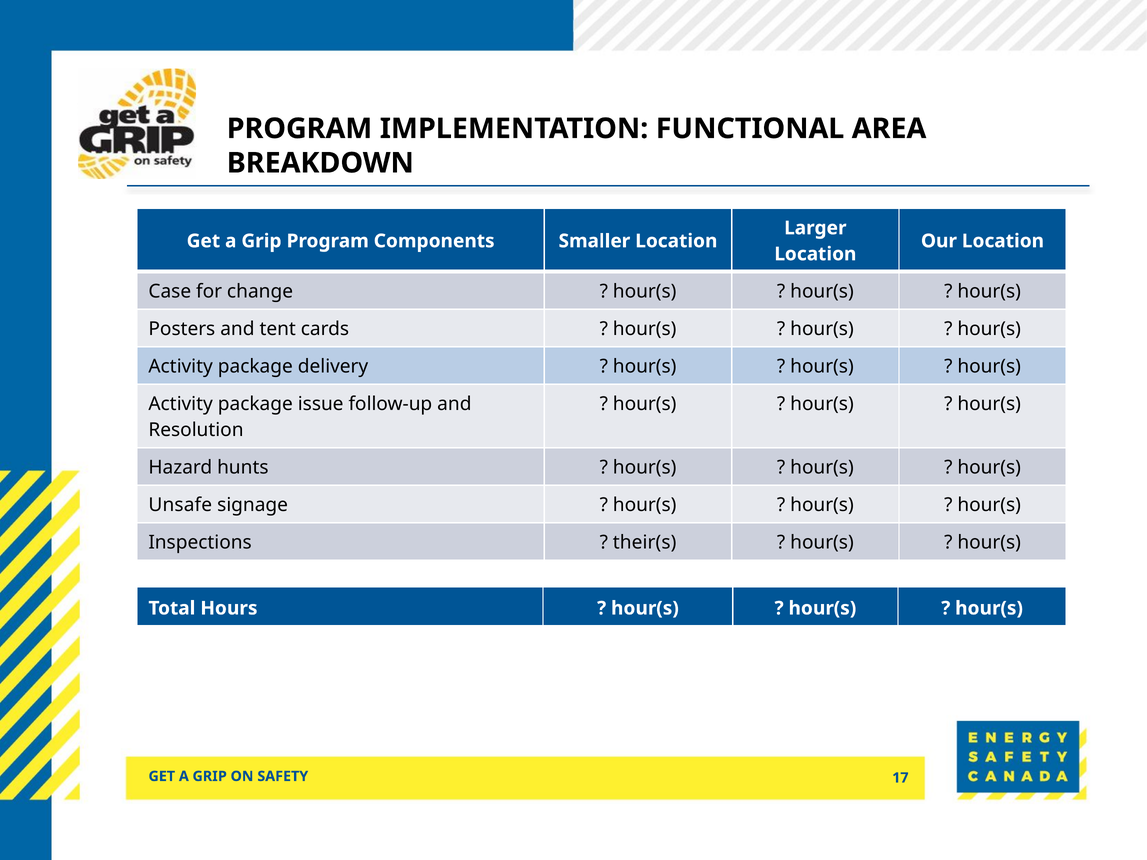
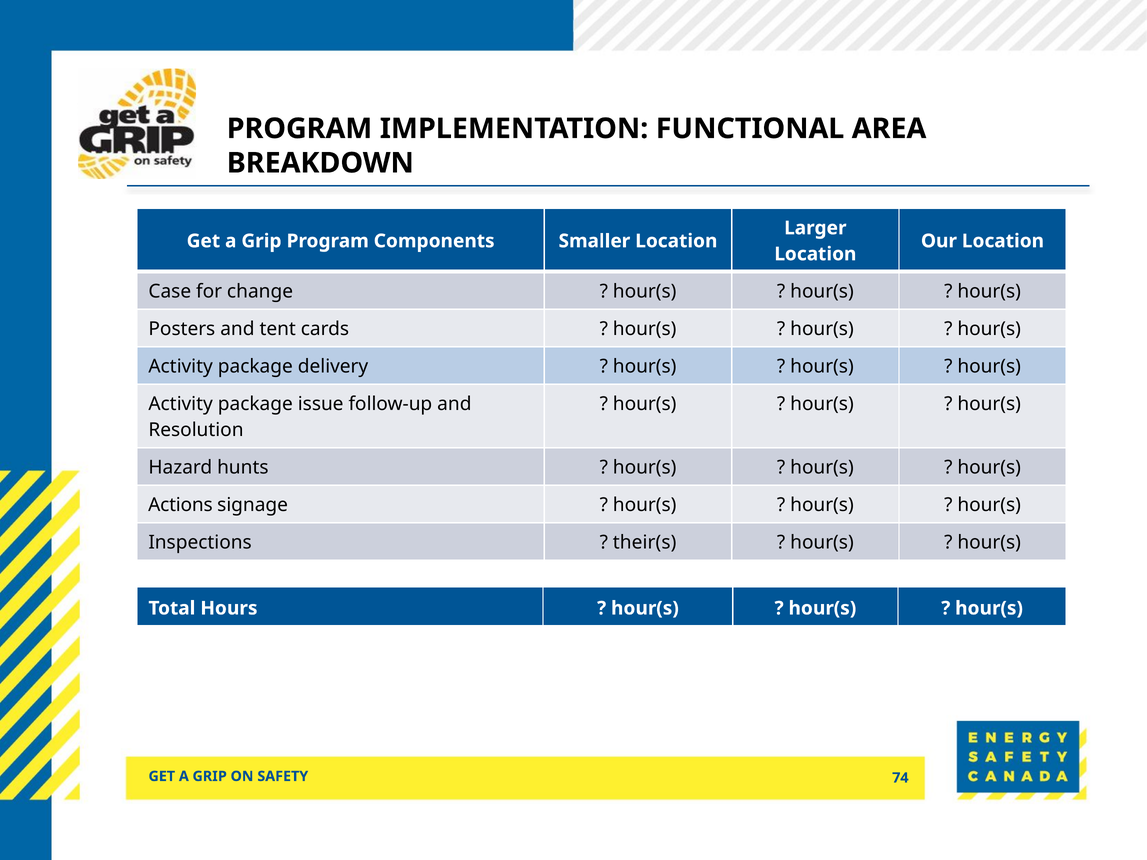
Unsafe: Unsafe -> Actions (180, 505)
17: 17 -> 74 (900, 778)
